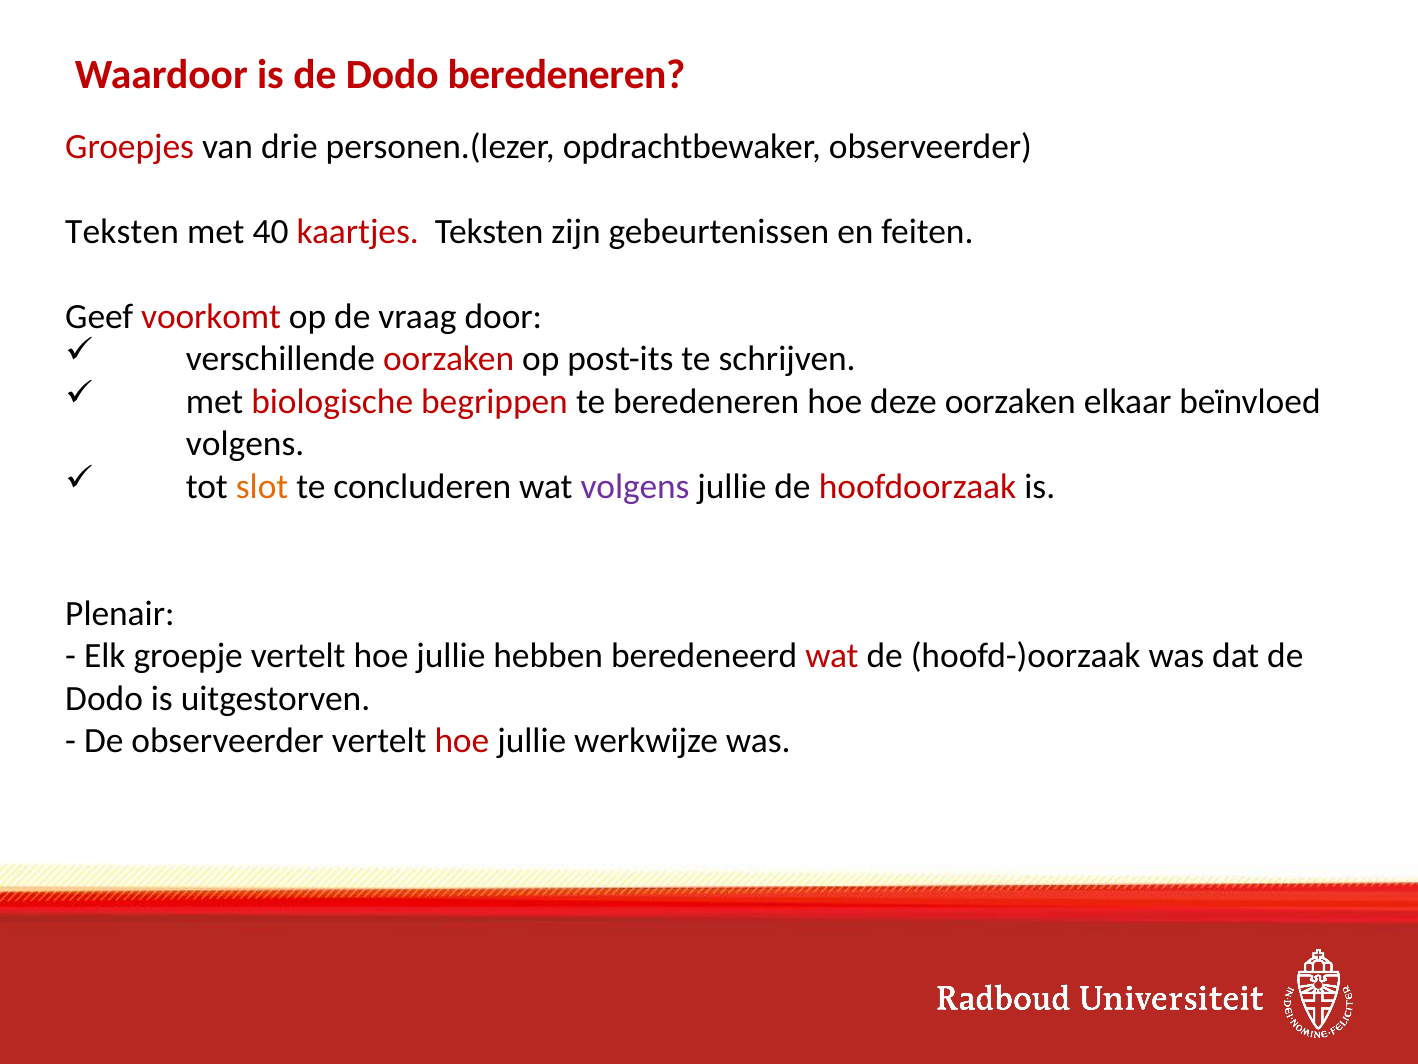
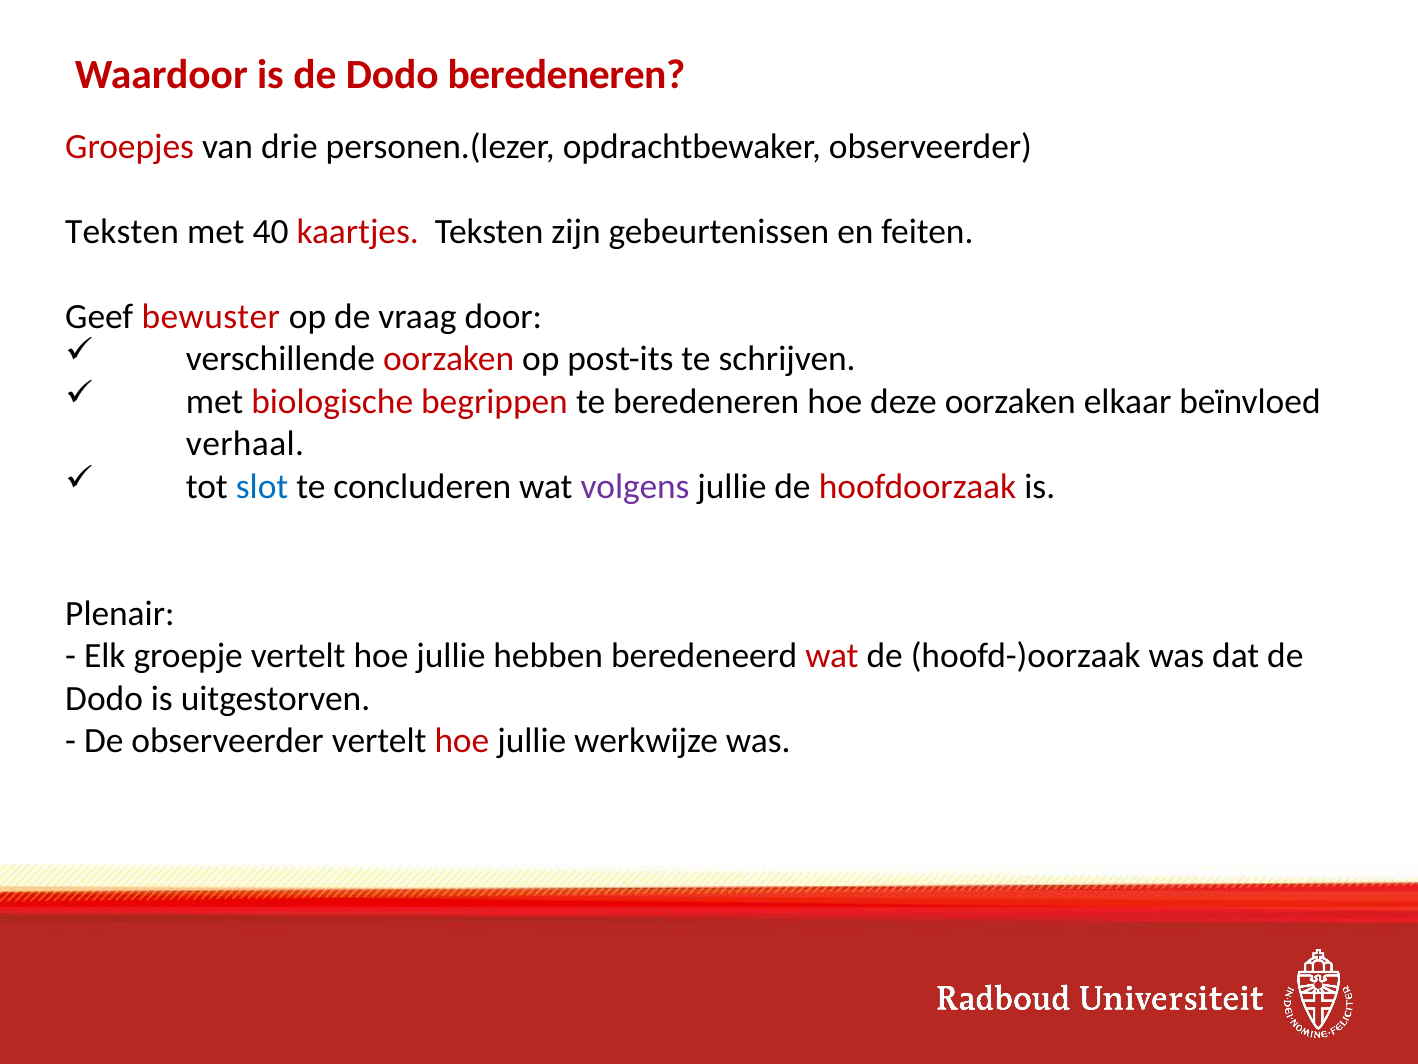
voorkomt: voorkomt -> bewuster (211, 316)
volgens: volgens -> verhaal (245, 444)
slot colour: orange -> blue (262, 486)
